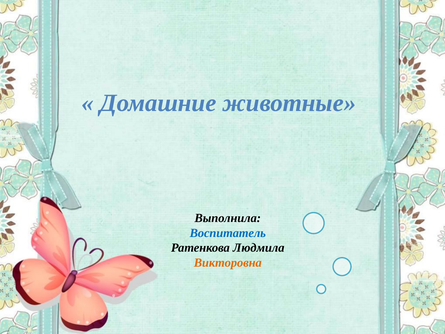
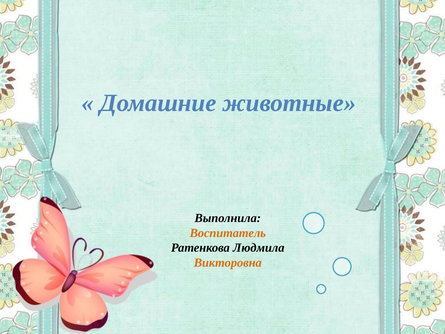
Воспитатель colour: blue -> orange (228, 233)
